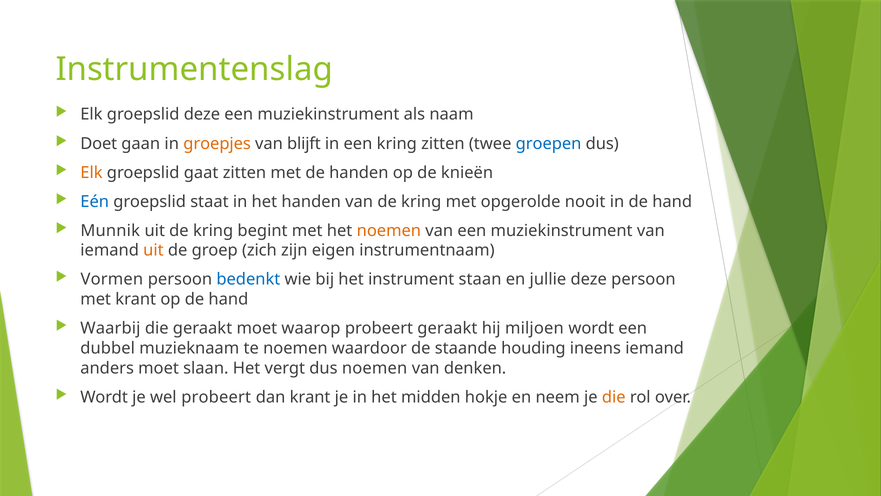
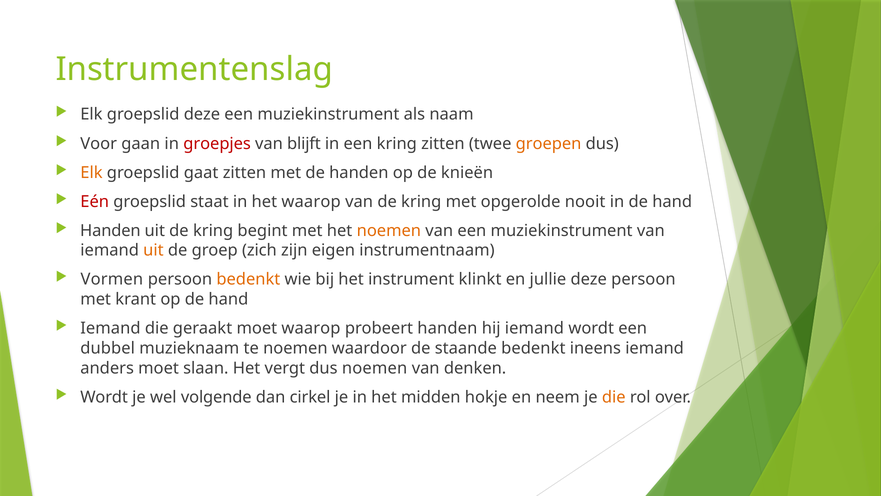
Doet: Doet -> Voor (99, 143)
groepjes colour: orange -> red (217, 143)
groepen colour: blue -> orange (549, 143)
Eén colour: blue -> red (95, 201)
het handen: handen -> waarop (311, 201)
Munnik: Munnik -> Handen (110, 230)
bedenkt colour: blue -> orange (248, 279)
staan: staan -> klinkt (480, 279)
Waarbij: Waarbij -> Iemand (110, 328)
probeert geraakt: geraakt -> handen (447, 328)
hij miljoen: miljoen -> iemand (534, 328)
staande houding: houding -> bedenkt (533, 348)
wel probeert: probeert -> volgende (216, 397)
dan krant: krant -> cirkel (310, 397)
